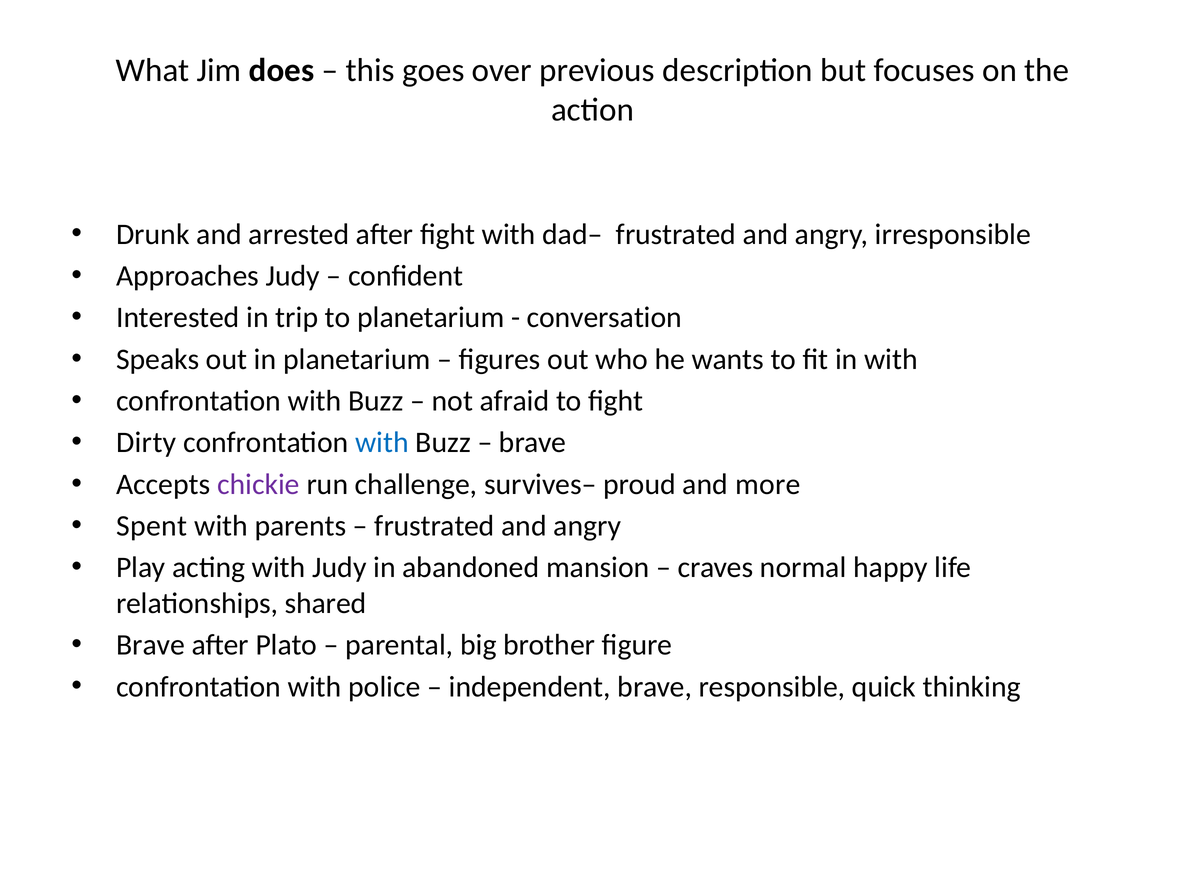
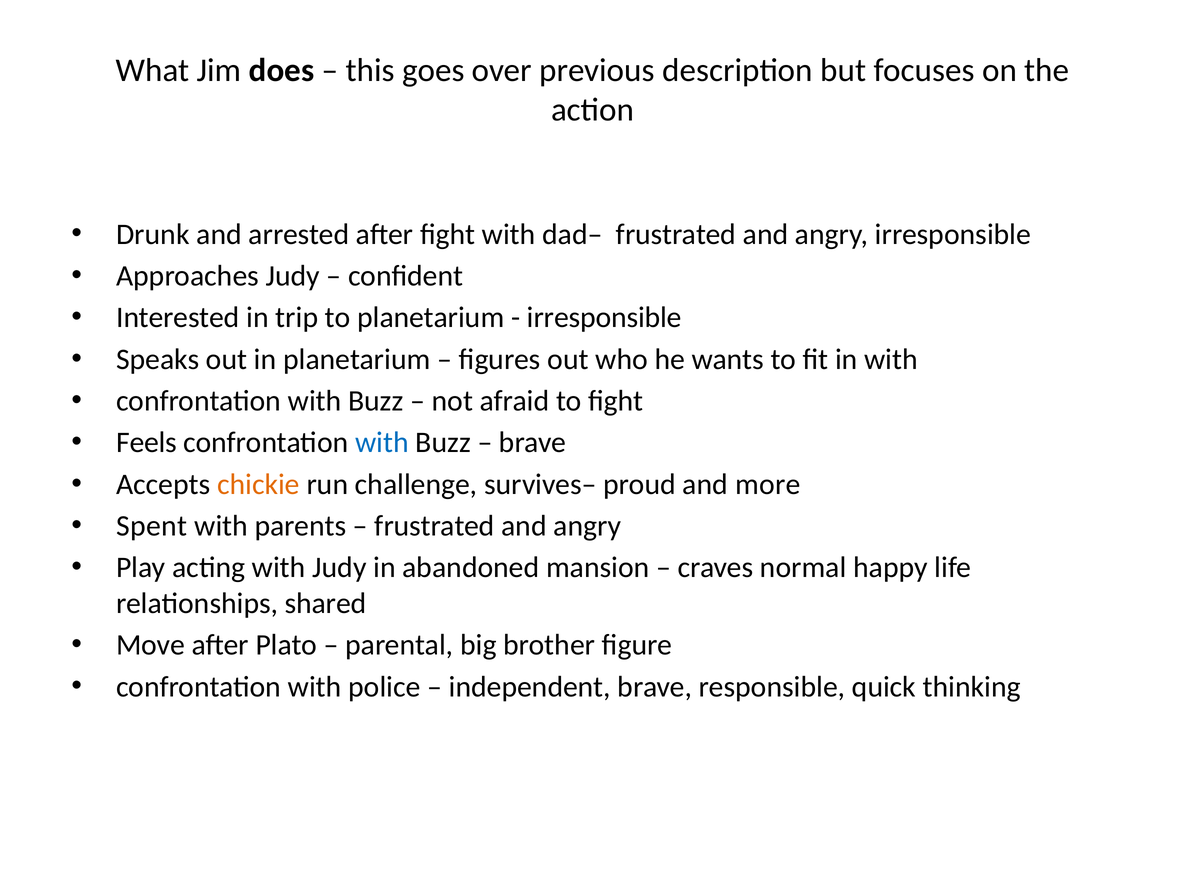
conversation: conversation -> irresponsible (604, 318)
Dirty: Dirty -> Feels (146, 443)
chickie colour: purple -> orange (258, 484)
Brave: Brave -> Move (151, 645)
